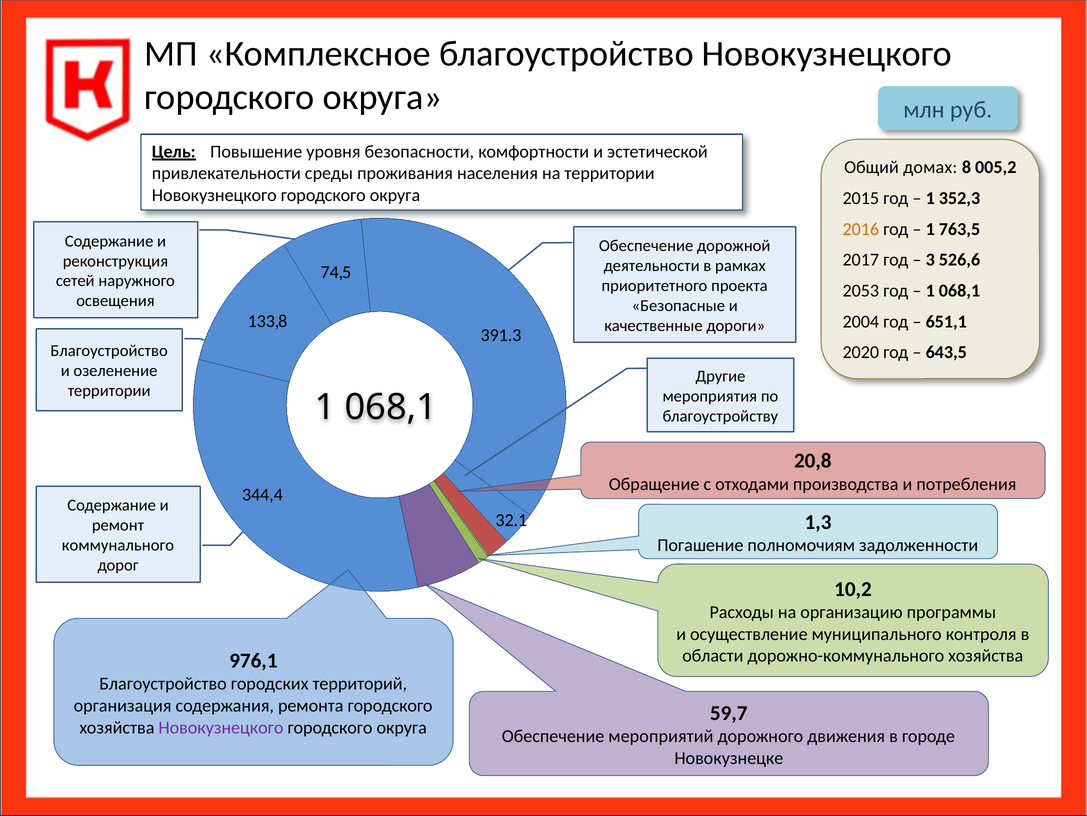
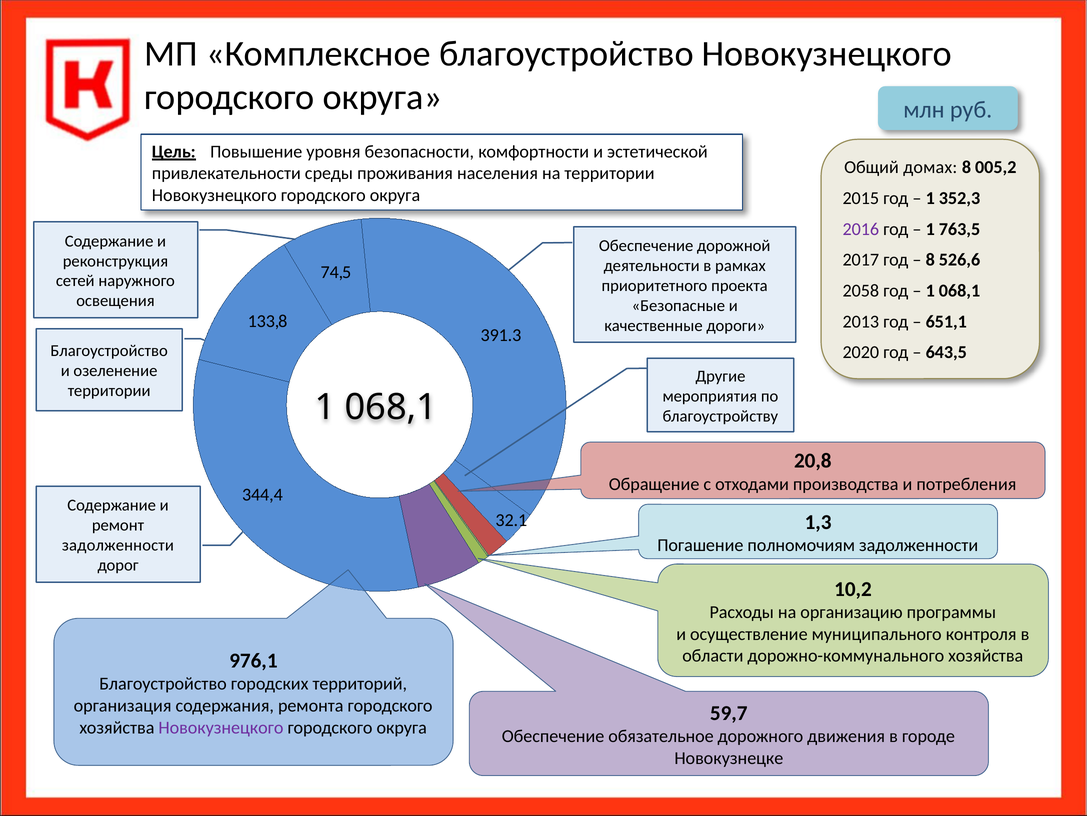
2016 colour: orange -> purple (861, 229)
3: 3 -> 8 (930, 260)
2053: 2053 -> 2058 (861, 291)
2004: 2004 -> 2013 (861, 321)
коммунального: коммунального -> задолженности (118, 545)
мероприятий: мероприятий -> обязательное (661, 736)
